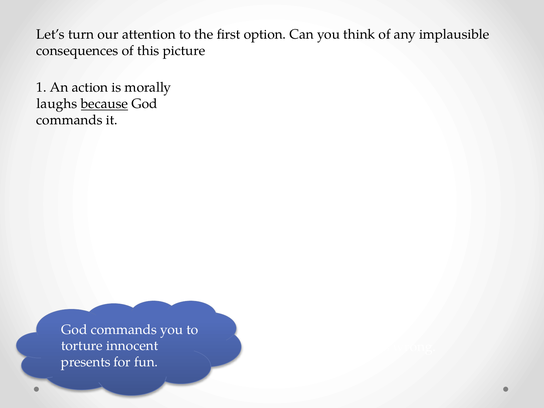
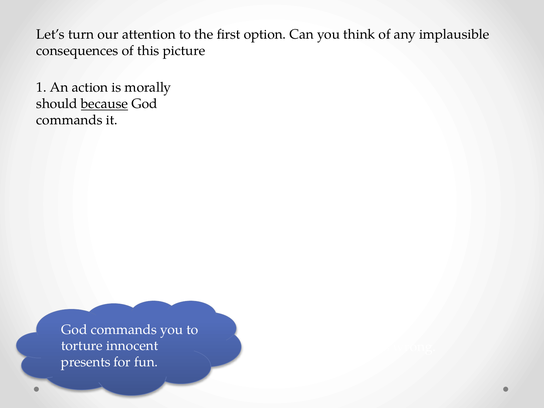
laughs: laughs -> should (57, 104)
